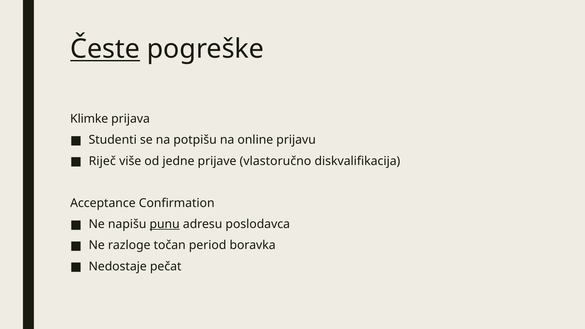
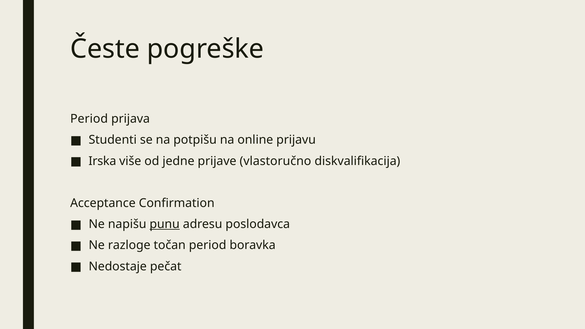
Česte underline: present -> none (105, 49)
Klimke: Klimke -> Period (89, 119)
Riječ: Riječ -> Irska (102, 161)
